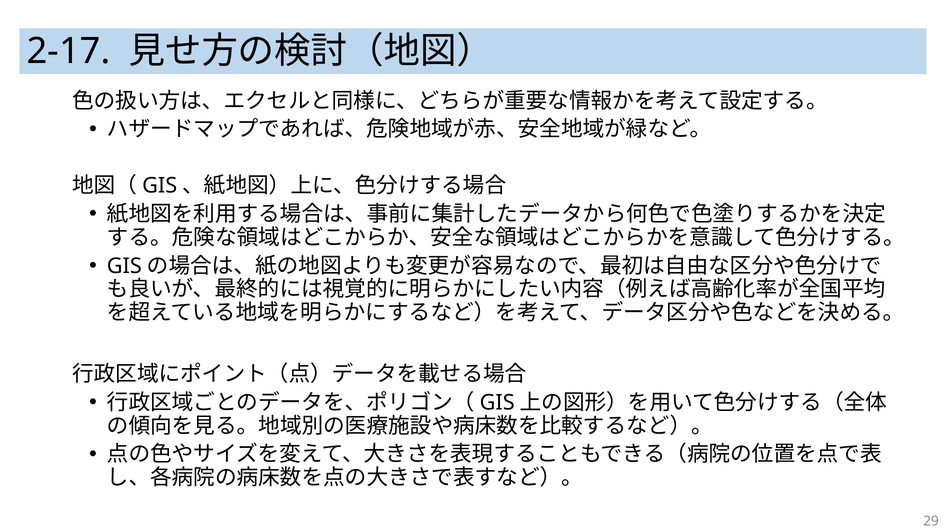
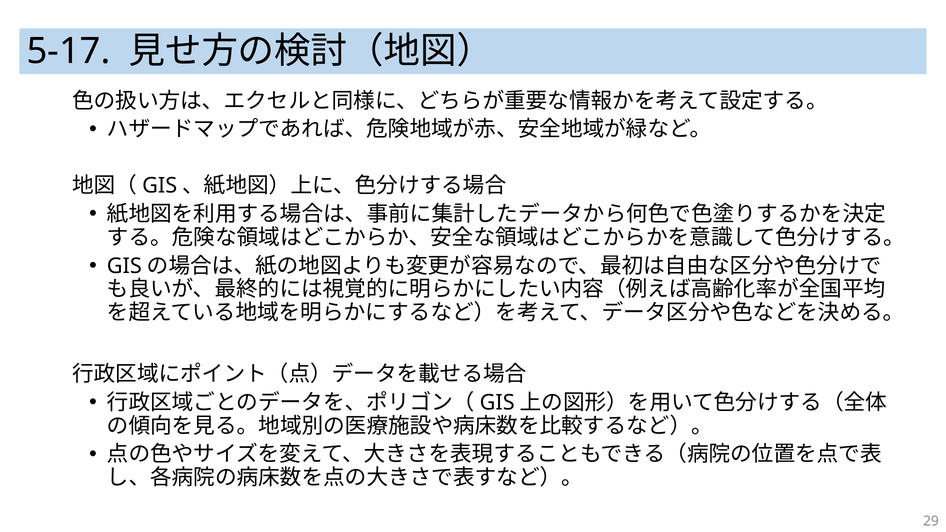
2-17: 2-17 -> 5-17 (69, 51)
